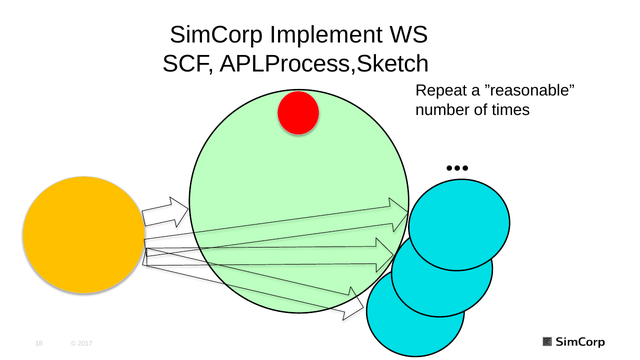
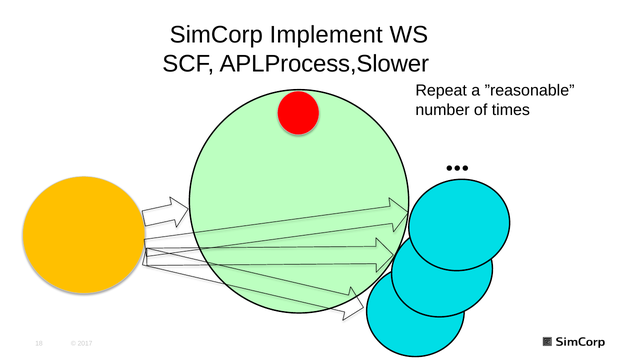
APLProcess,Sketch: APLProcess,Sketch -> APLProcess,Slower (324, 64)
